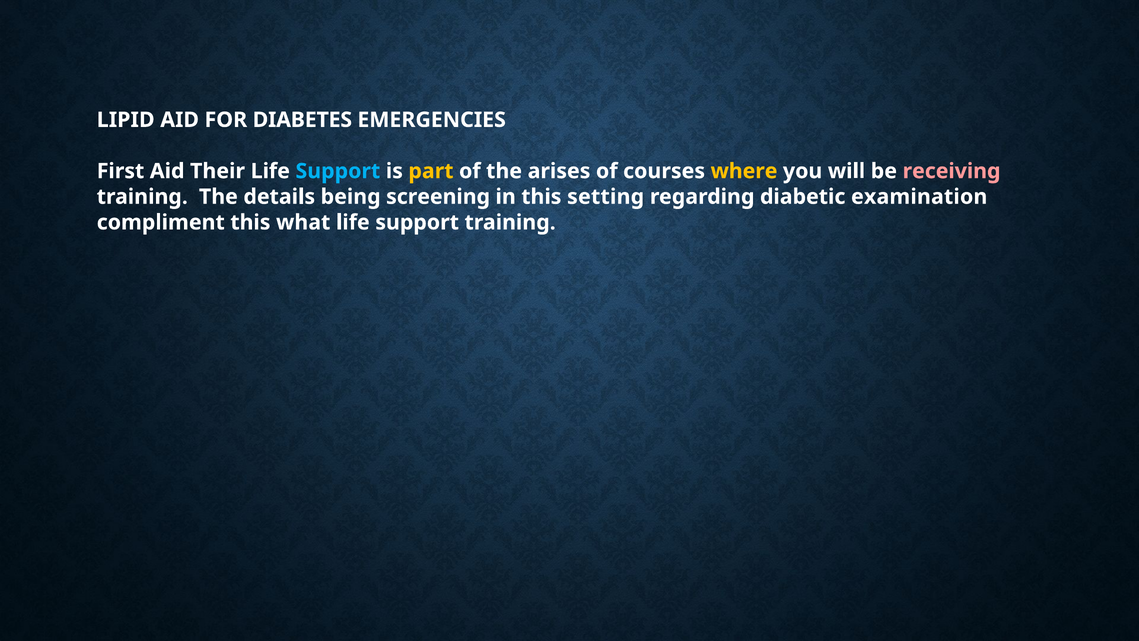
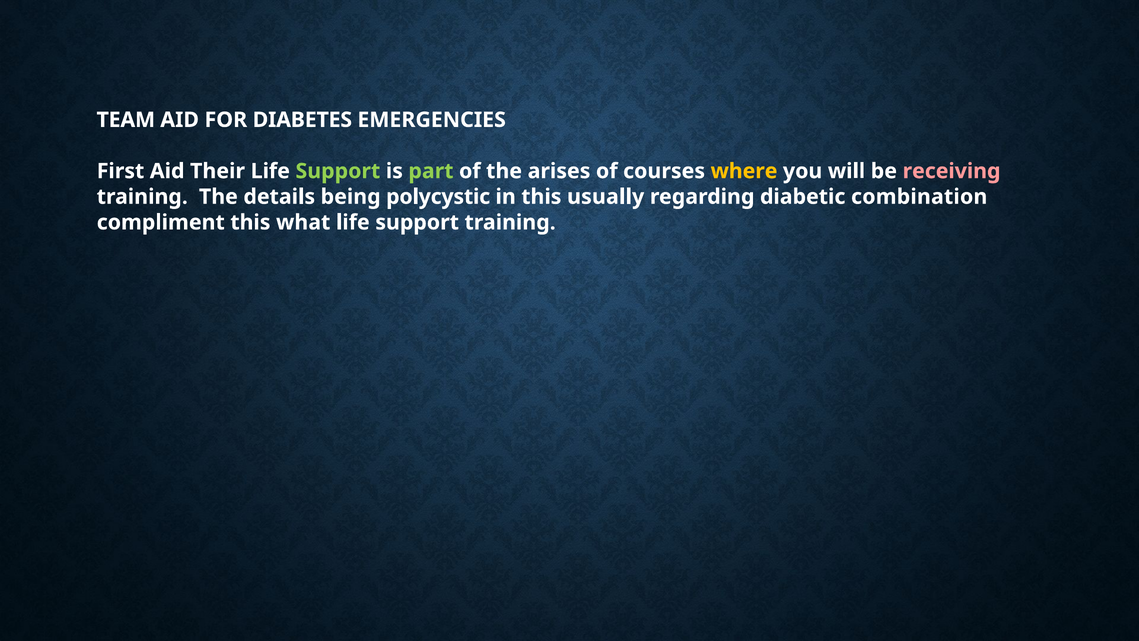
LIPID: LIPID -> TEAM (126, 120)
Support colour: light blue -> light green (338, 171)
part colour: yellow -> light green (431, 171)
screening: screening -> polycystic (438, 197)
setting: setting -> usually (606, 197)
examination: examination -> combination (919, 197)
